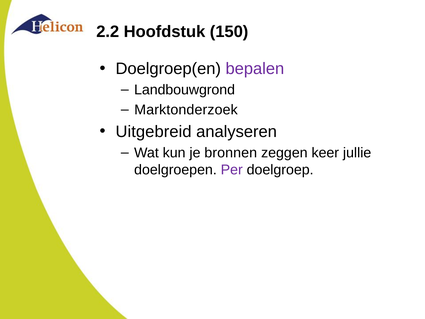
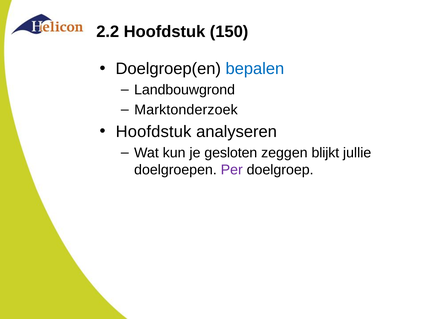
bepalen colour: purple -> blue (255, 69)
Uitgebreid: Uitgebreid -> Hoofdstuk (154, 132)
bronnen: bronnen -> gesloten (231, 153)
keer: keer -> blijkt (325, 153)
